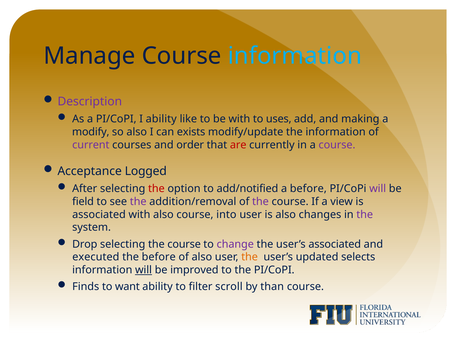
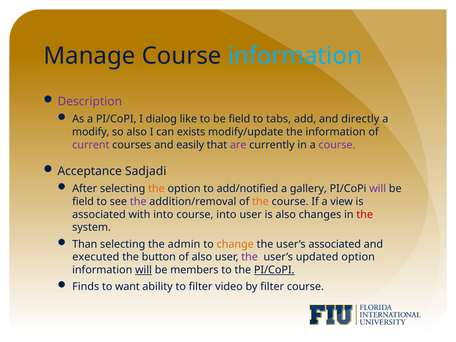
I ability: ability -> dialog (161, 119)
to be with: with -> field (239, 119)
uses: uses -> tabs (279, 119)
making: making -> directly (360, 119)
order: order -> easily (190, 145)
are colour: red -> purple (238, 145)
Logged: Logged -> Sadjadi (146, 171)
the colour: red -> orange (156, 189)
a before: before -> gallery (308, 189)
the colour: purple -> orange (260, 202)
with also: also -> into (163, 214)
the colour: purple -> red (365, 214)
Drop: Drop -> Than (85, 244)
selecting the course: course -> admin (184, 244)
change colour: purple -> orange (235, 244)
the before: before -> button (159, 257)
the colour: orange -> purple (250, 257)
updated selects: selects -> option (358, 257)
improved: improved -> members (194, 270)
PI/CoPI underline: none -> present (274, 270)
scroll: scroll -> video (229, 287)
by than: than -> filter (272, 287)
